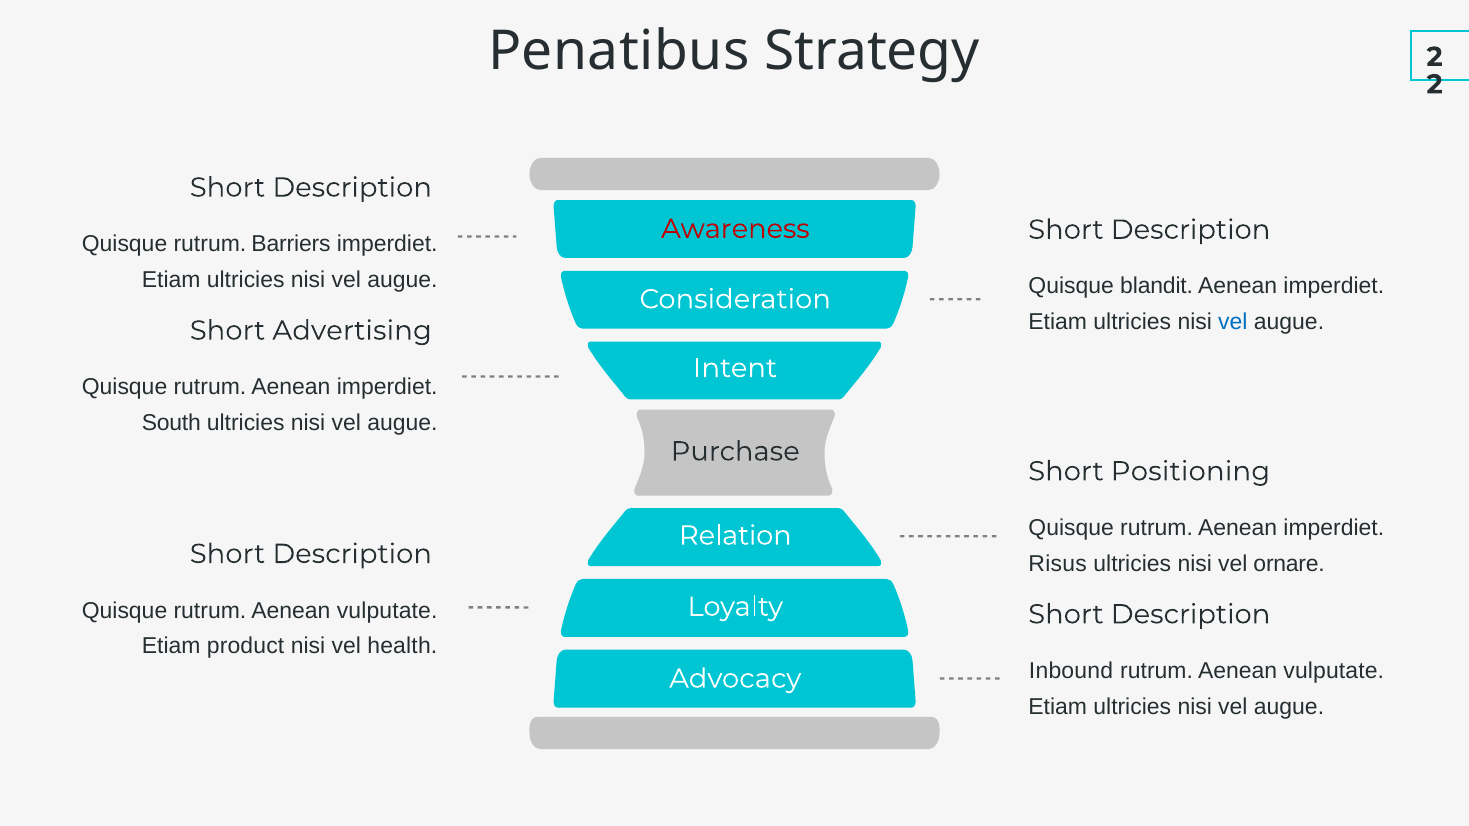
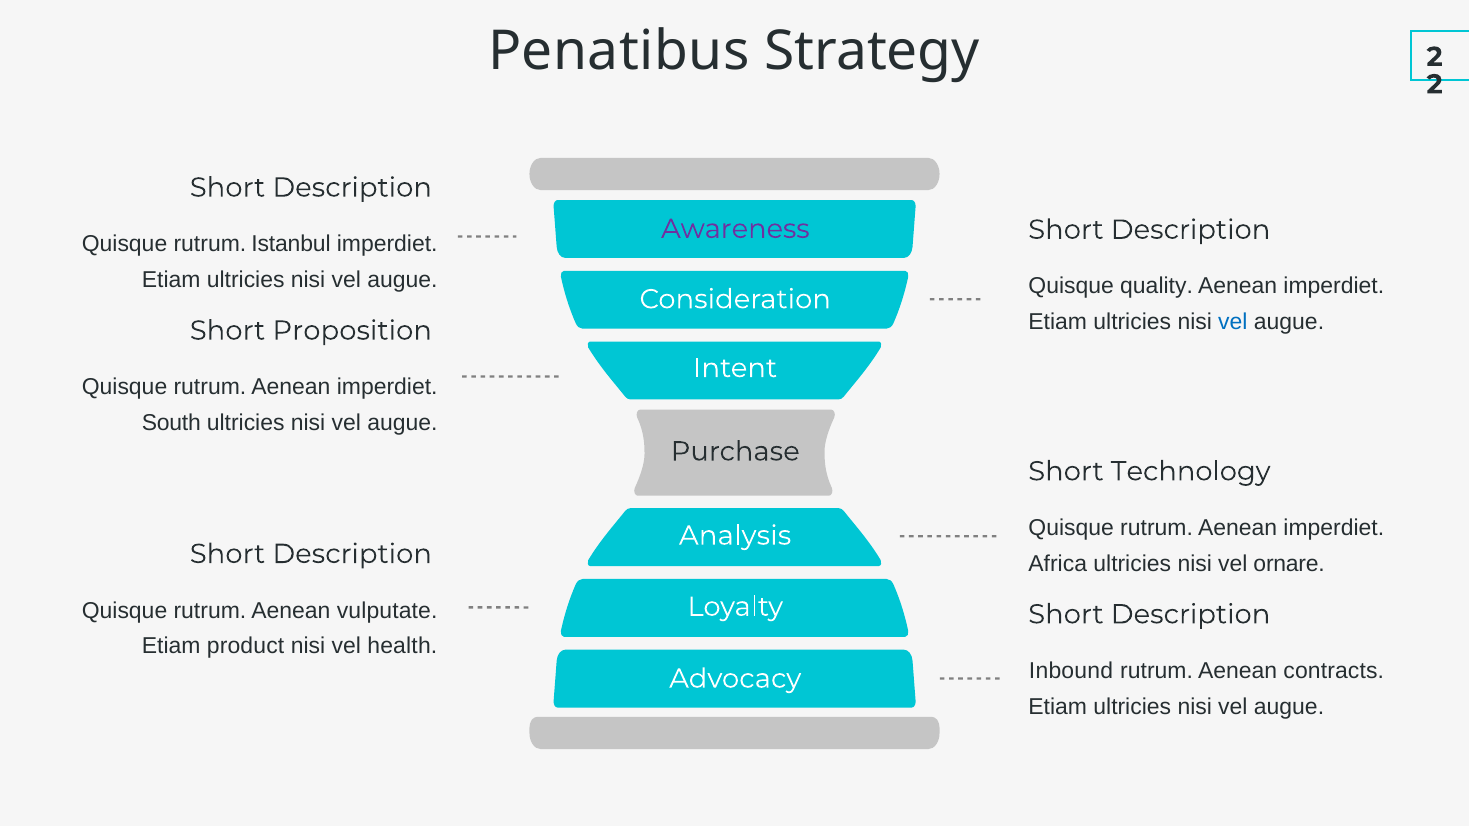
Awareness colour: red -> purple (735, 229)
Barriers: Barriers -> Istanbul (291, 244)
blandit: blandit -> quality (1157, 286)
Advertising: Advertising -> Proposition (352, 331)
Positioning: Positioning -> Technology (1191, 471)
Relation: Relation -> Analysis (735, 536)
Risus: Risus -> Africa (1058, 564)
vulputate: vulputate -> contracts (1334, 671)
